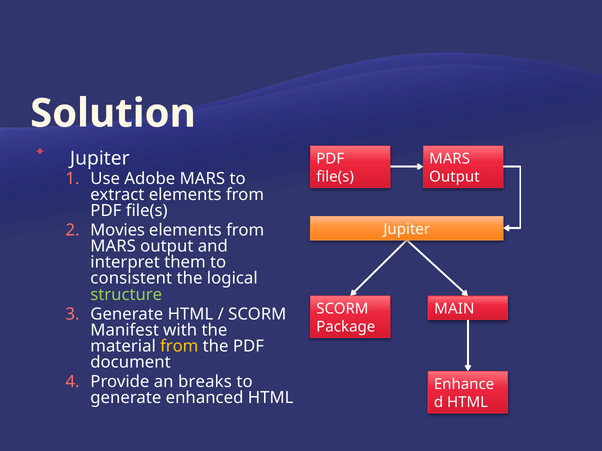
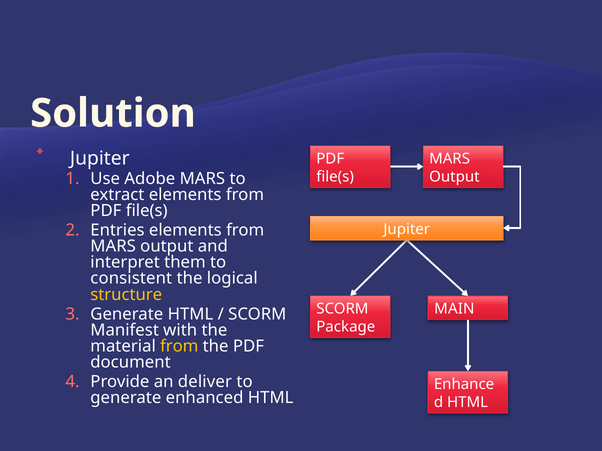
Movies: Movies -> Entries (117, 231)
structure colour: light green -> yellow (126, 295)
breaks: breaks -> deliver (205, 382)
